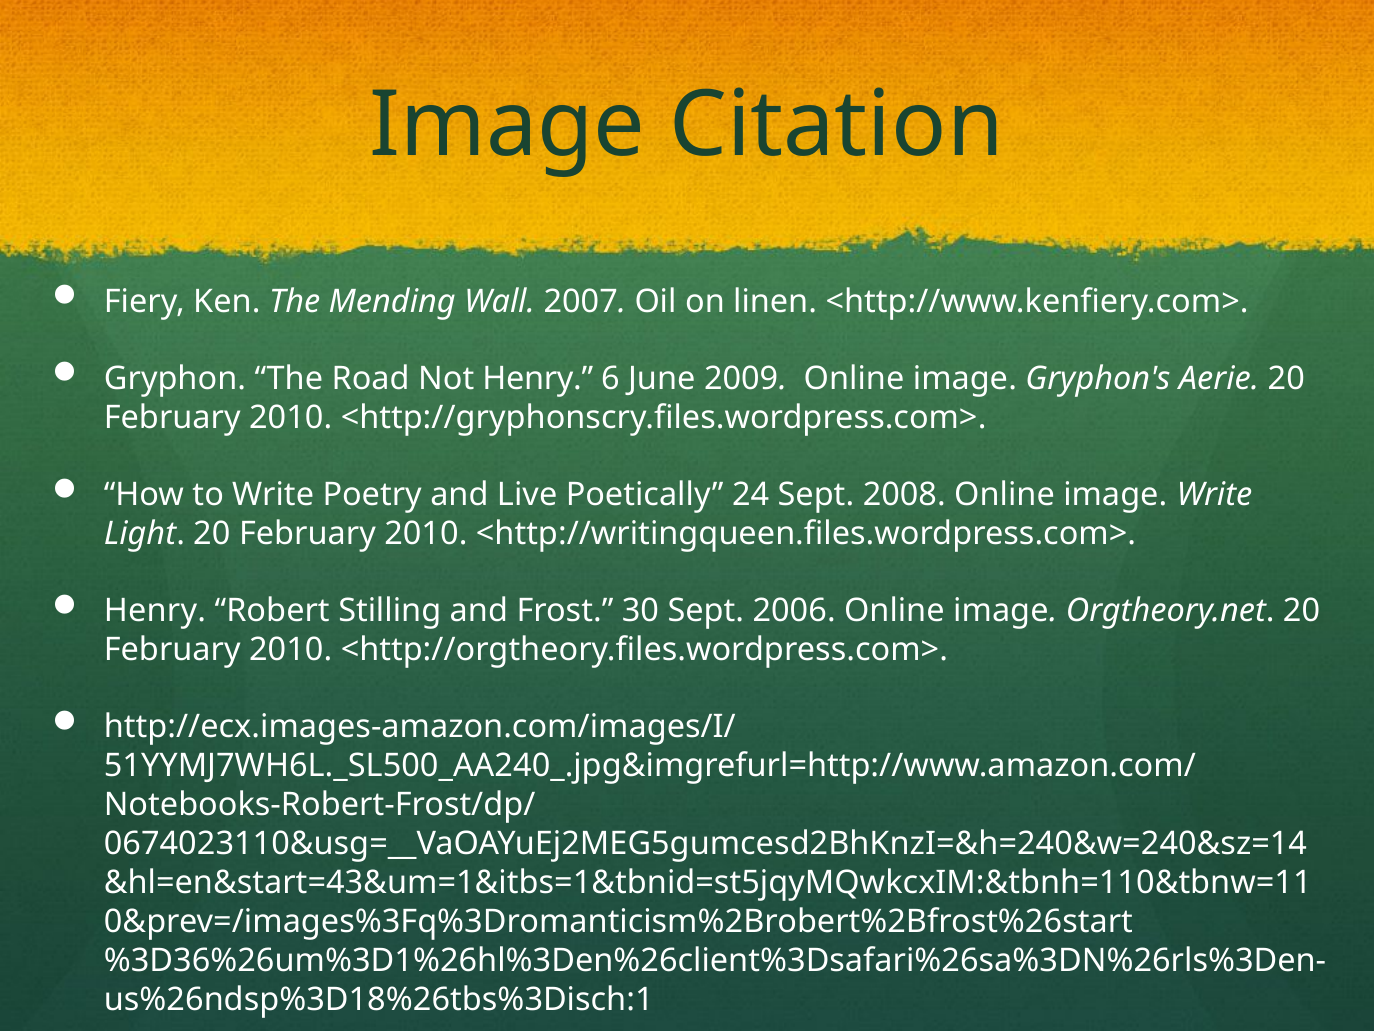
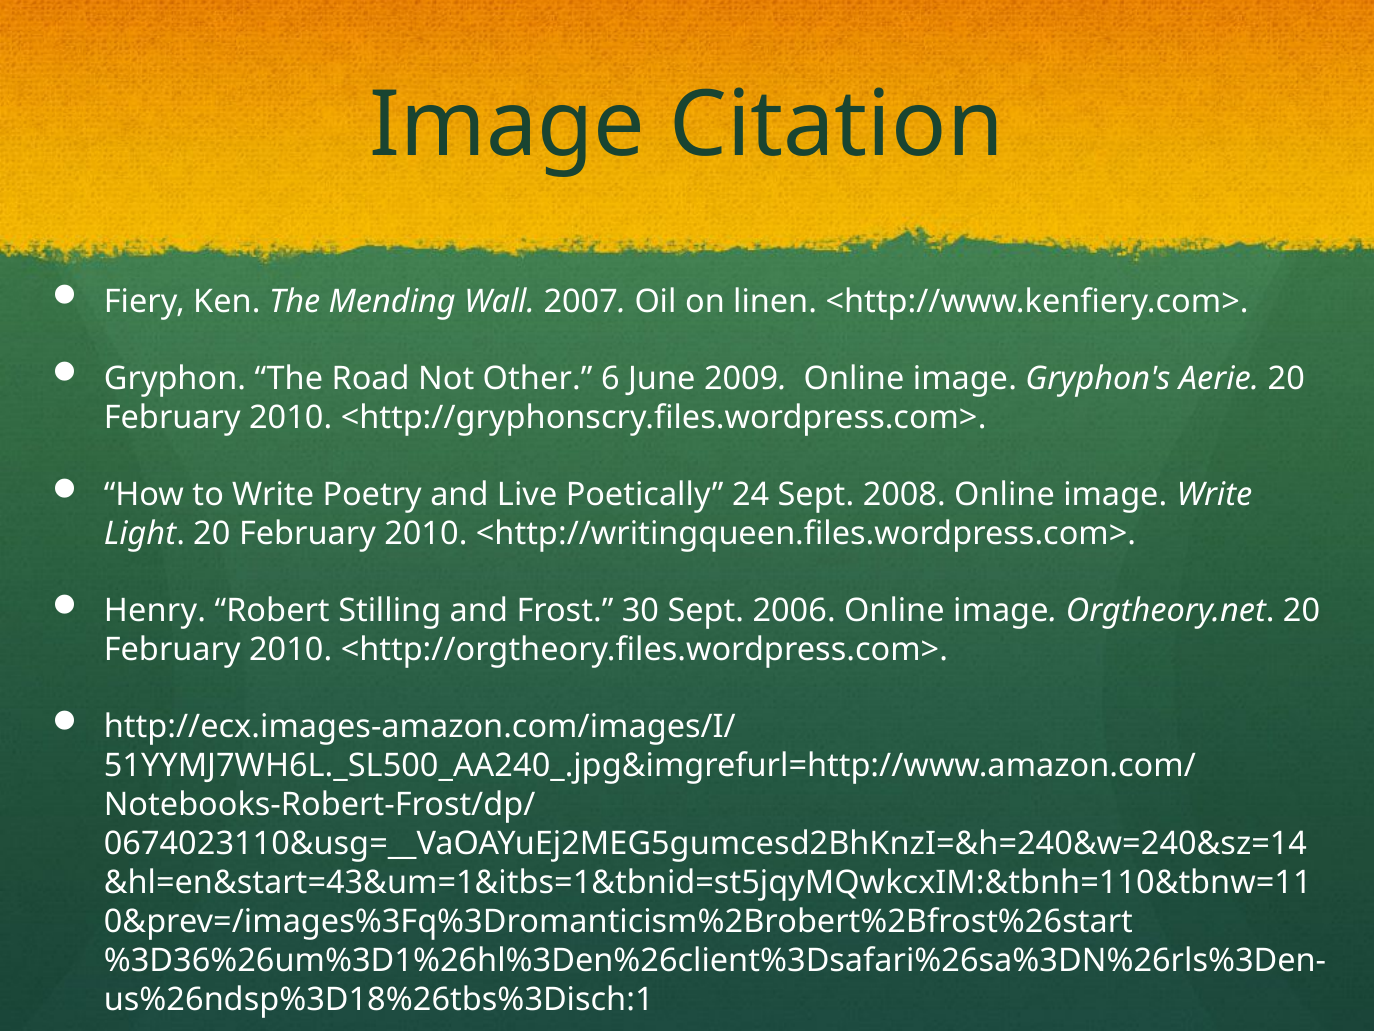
Not Henry: Henry -> Other (538, 378)
